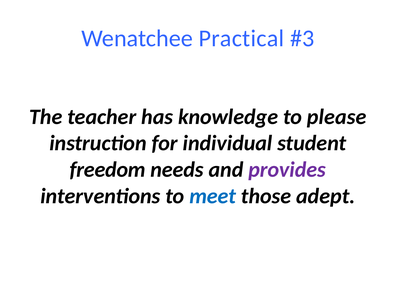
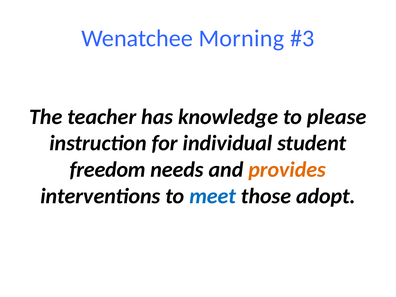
Practical: Practical -> Morning (241, 38)
provides colour: purple -> orange (287, 170)
adept: adept -> adopt (326, 196)
